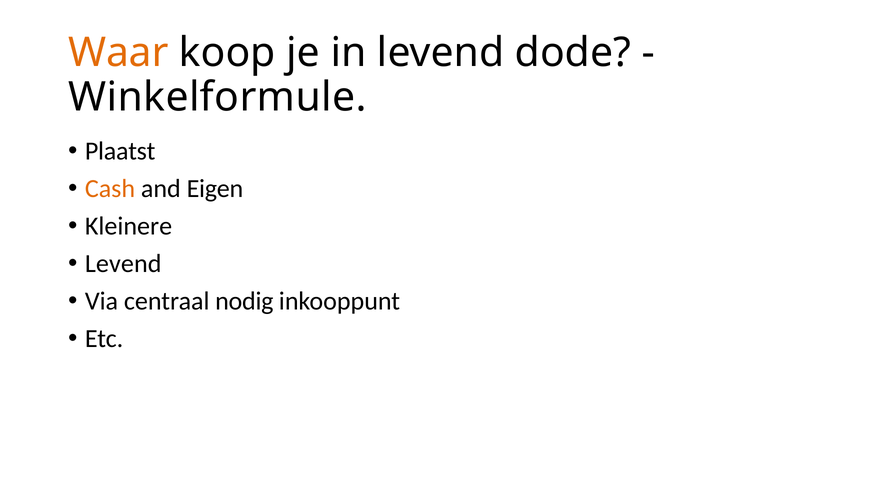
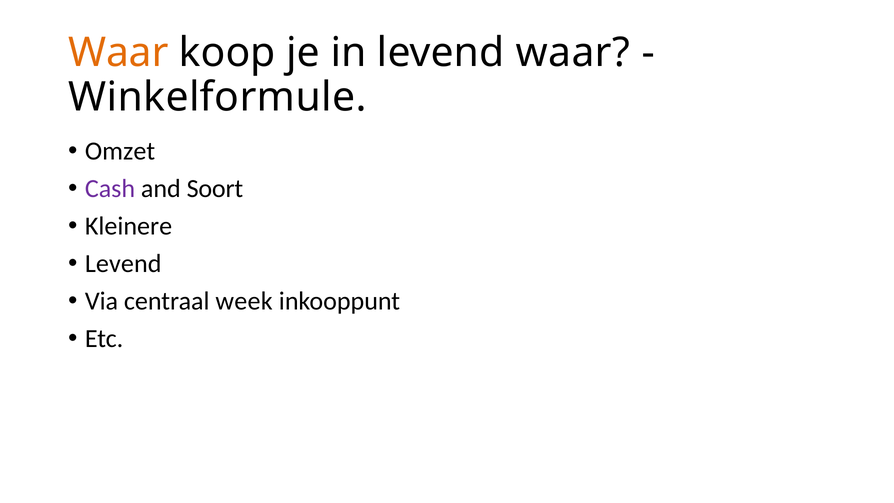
levend dode: dode -> waar (573, 53)
Plaatst: Plaatst -> Omzet (120, 151)
Cash colour: orange -> purple (110, 189)
Eigen: Eigen -> Soort (215, 189)
nodig: nodig -> week (244, 301)
